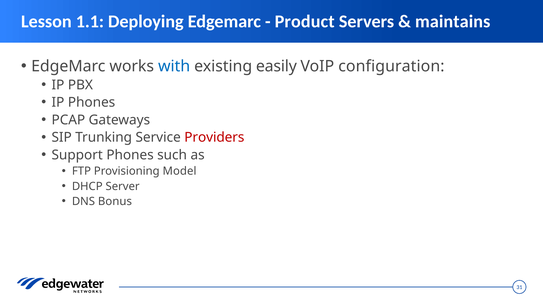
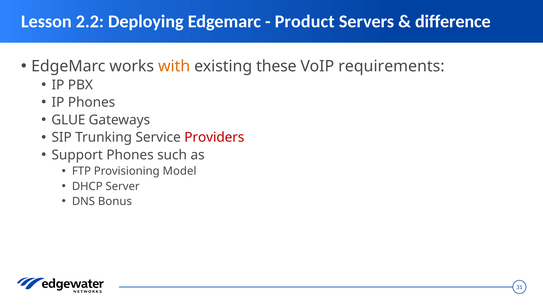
1.1: 1.1 -> 2.2 (90, 22)
maintains: maintains -> difference (453, 22)
with colour: blue -> orange (174, 66)
easily: easily -> these (276, 66)
configuration: configuration -> requirements (391, 66)
PCAP: PCAP -> GLUE (68, 120)
